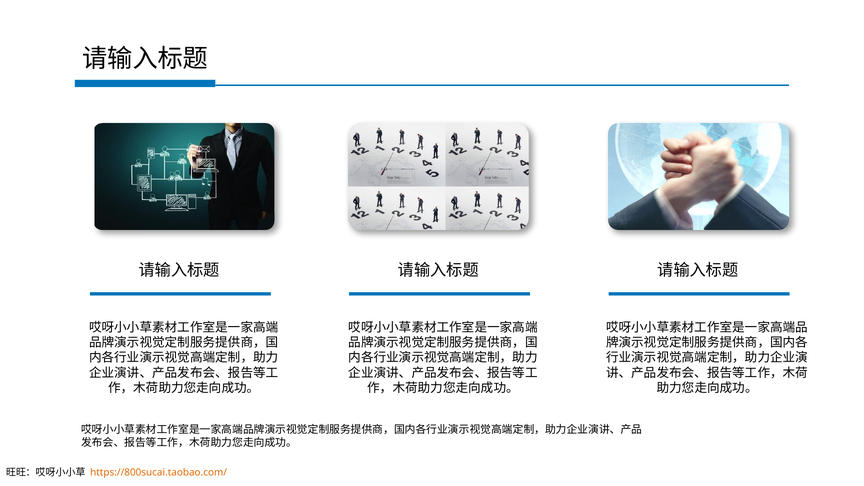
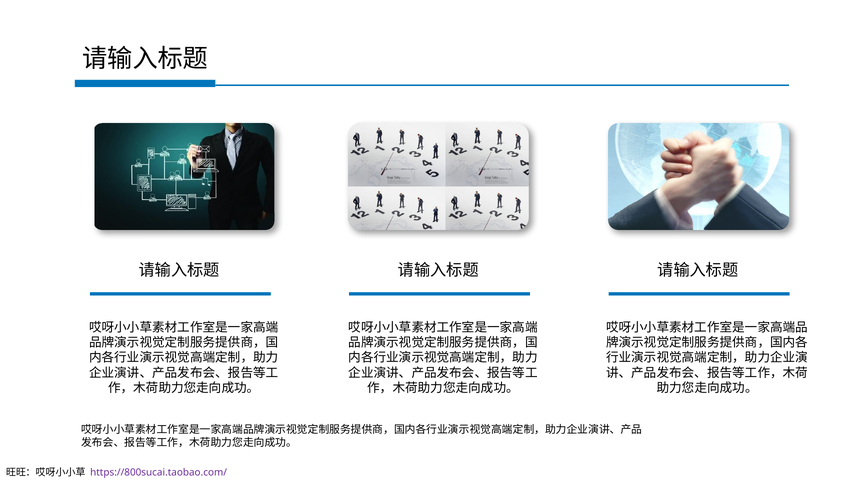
https://800sucai.taobao.com/ colour: orange -> purple (159, 472)
